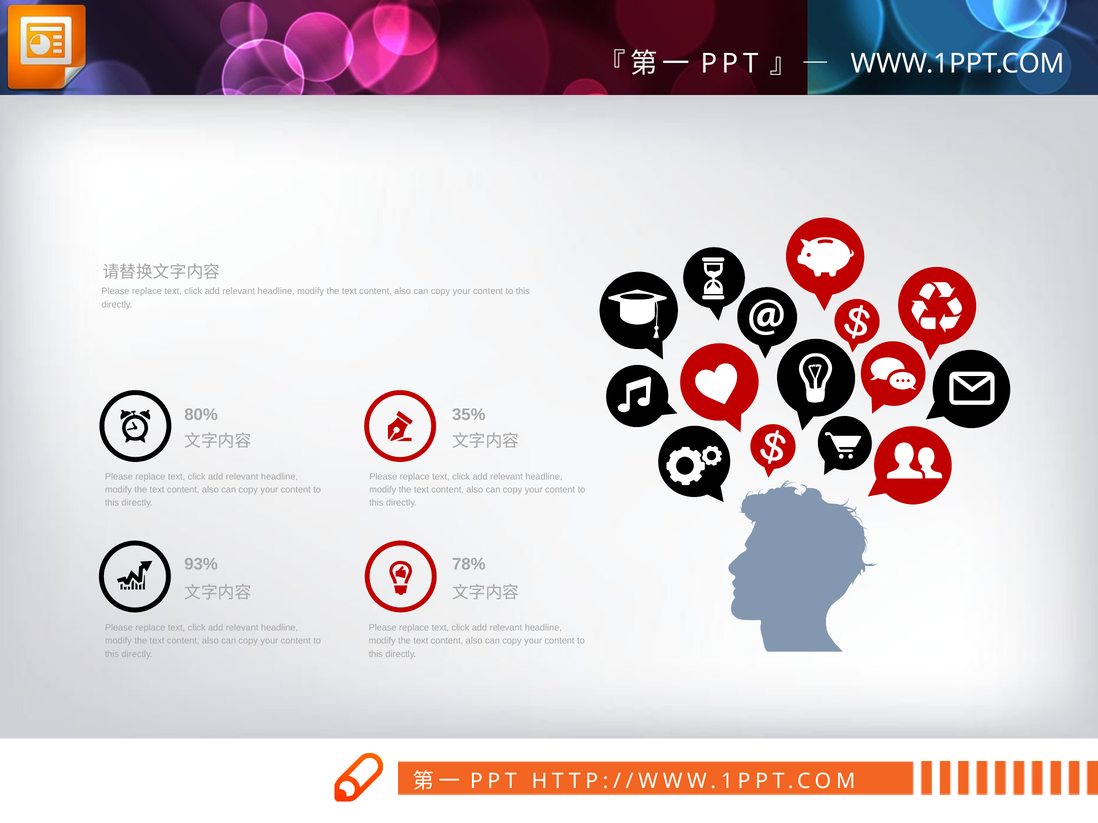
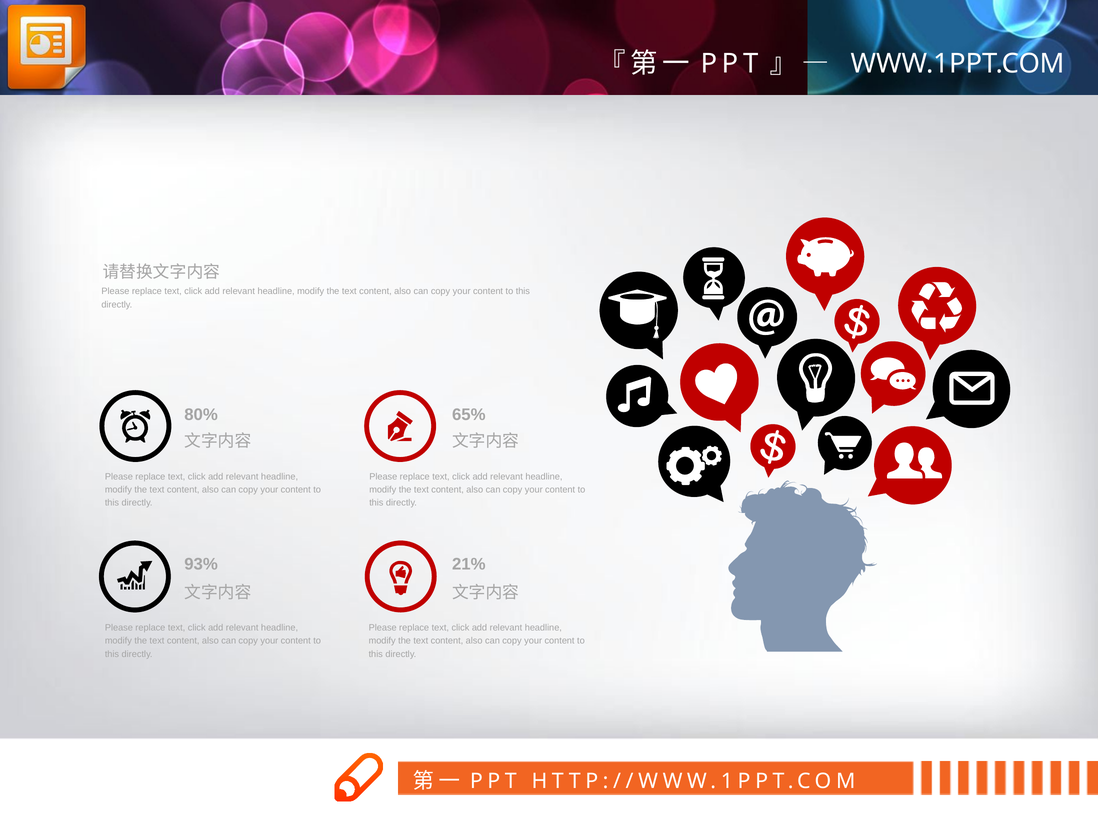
35%: 35% -> 65% (469, 415)
78%: 78% -> 21% (469, 565)
